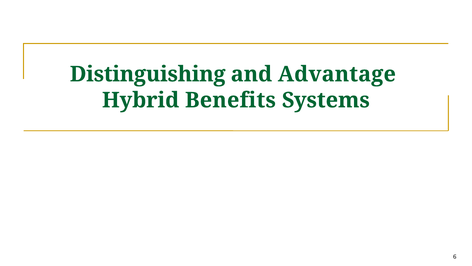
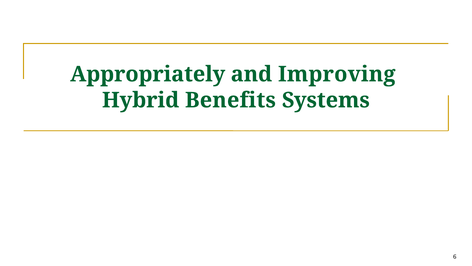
Distinguishing: Distinguishing -> Appropriately (148, 74)
Advantage: Advantage -> Improving (337, 74)
